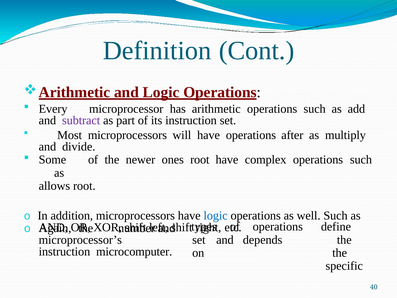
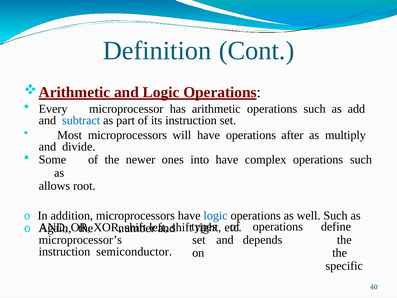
subtract colour: purple -> blue (81, 120)
ones root: root -> into (200, 160)
microcomputer: microcomputer -> semiconductor (134, 251)
